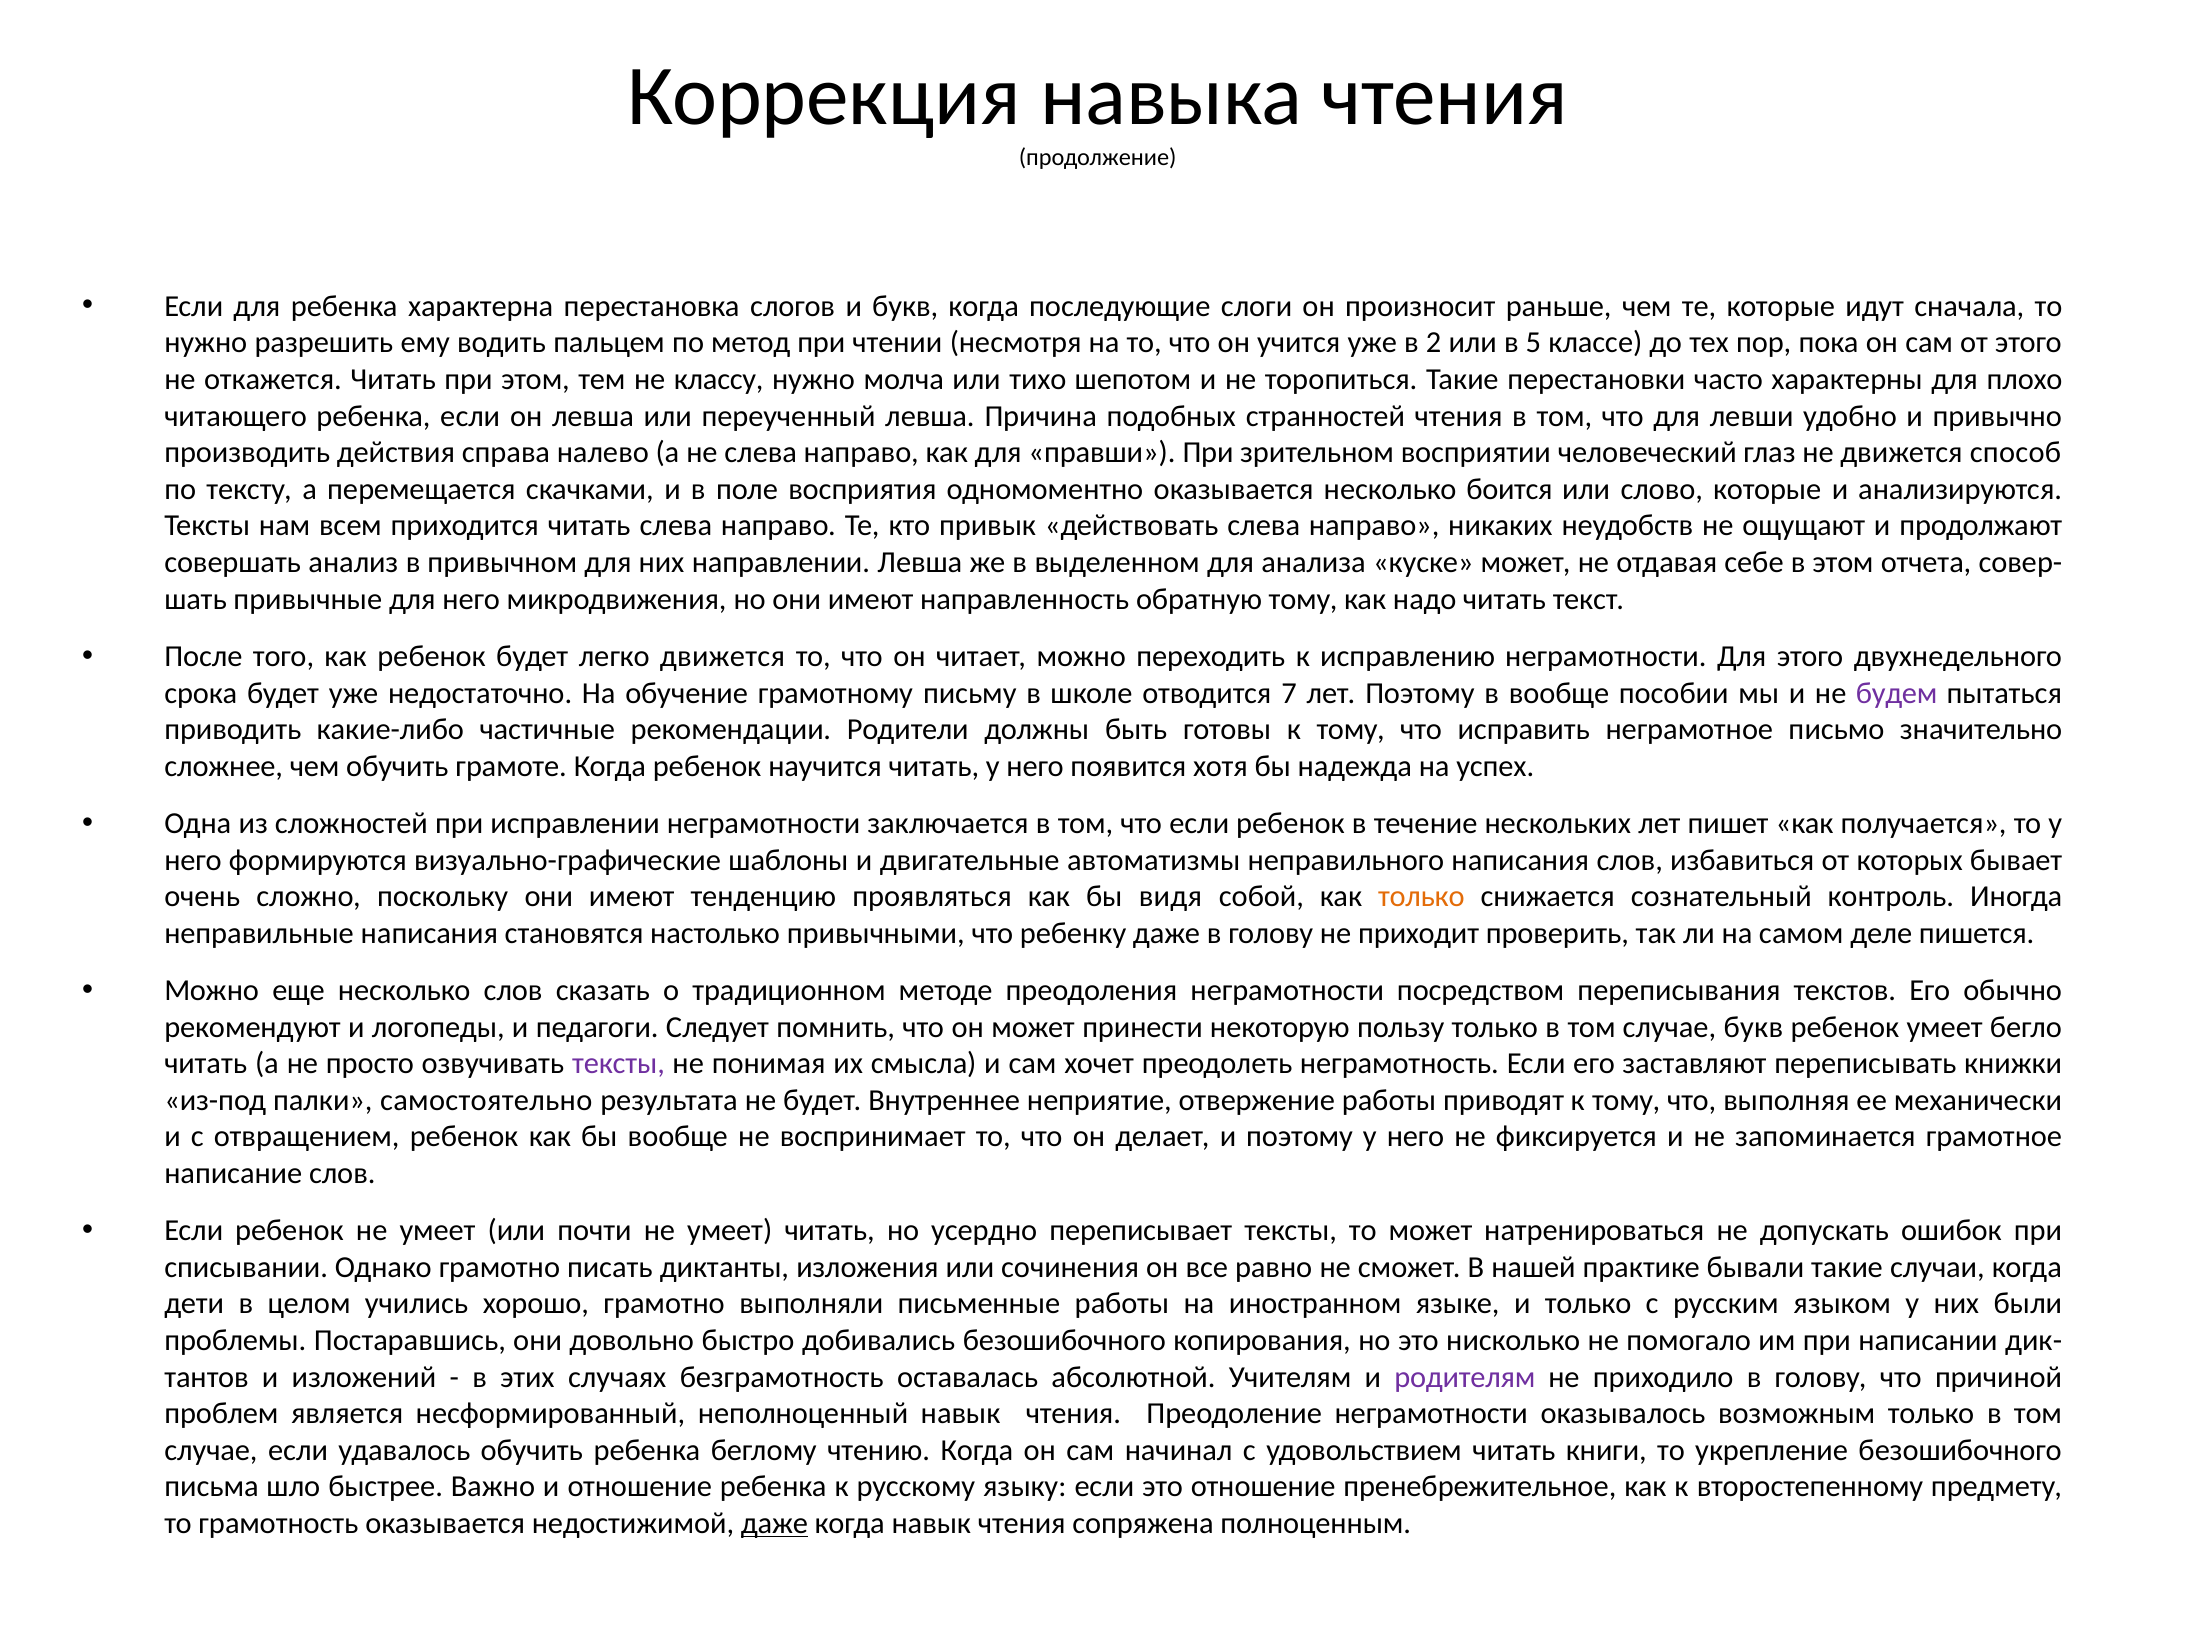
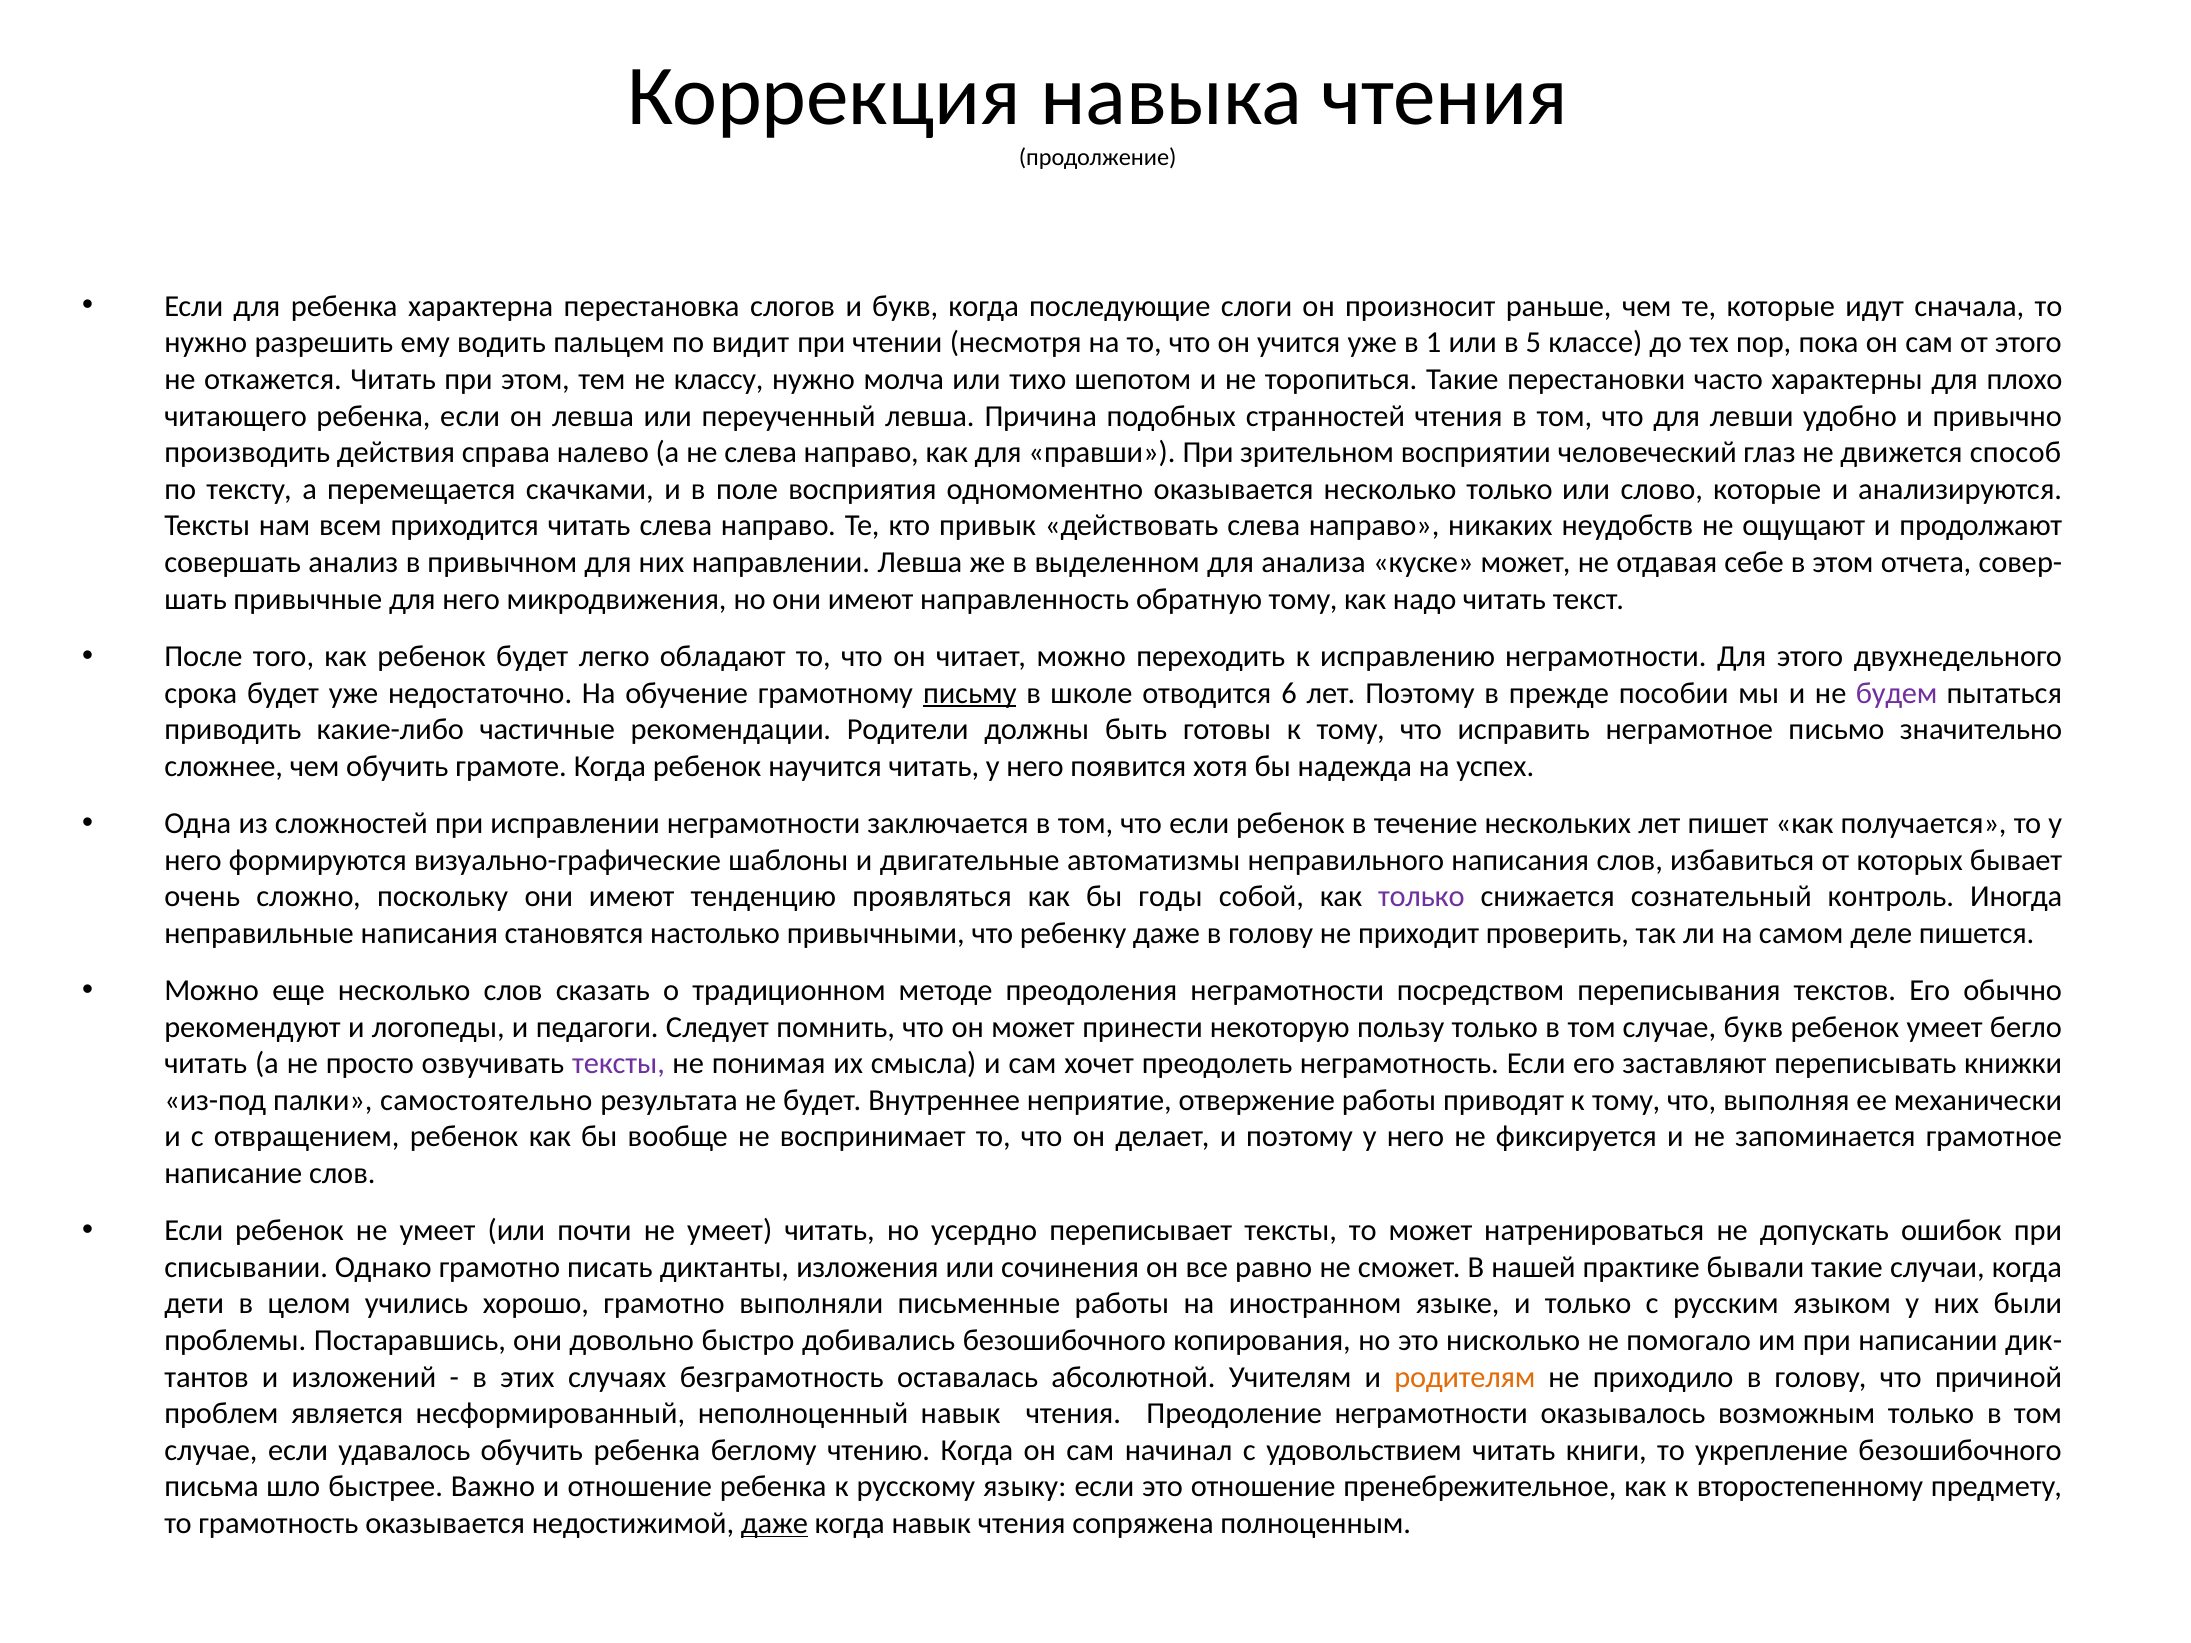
метод: метод -> видит (751, 343)
2: 2 -> 1 (1434, 343)
несколько боится: боится -> только (1510, 489)
легко движется: движется -> обладают (723, 657)
письму underline: none -> present (970, 693)
7: 7 -> 6 (1289, 693)
в вообще: вообще -> прежде (1559, 693)
видя: видя -> годы (1171, 897)
только colour: orange -> purple (1421, 897)
родителям colour: purple -> orange (1465, 1377)
